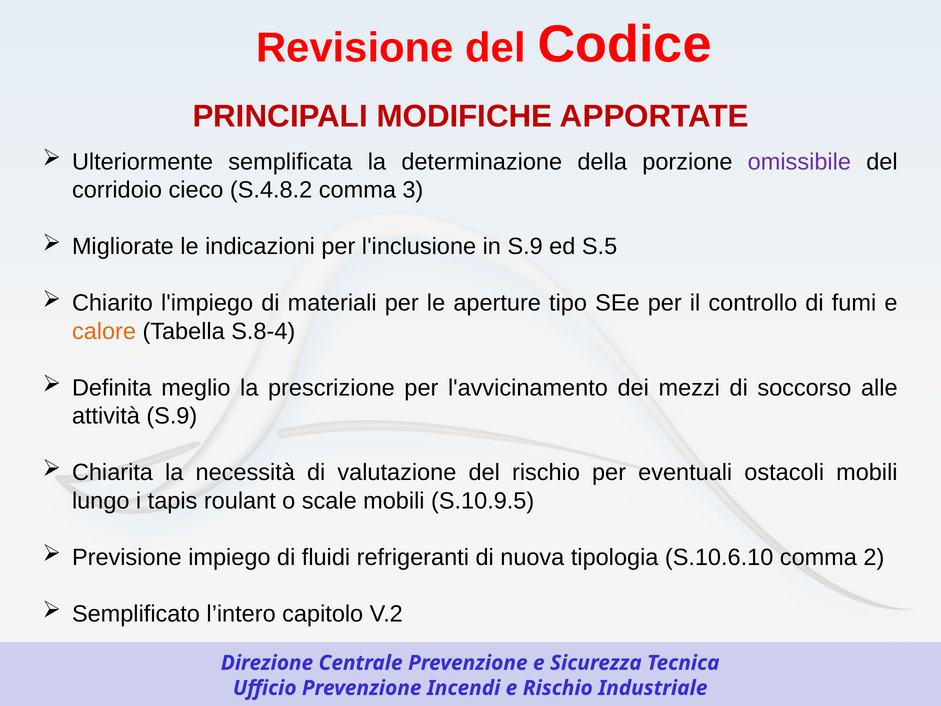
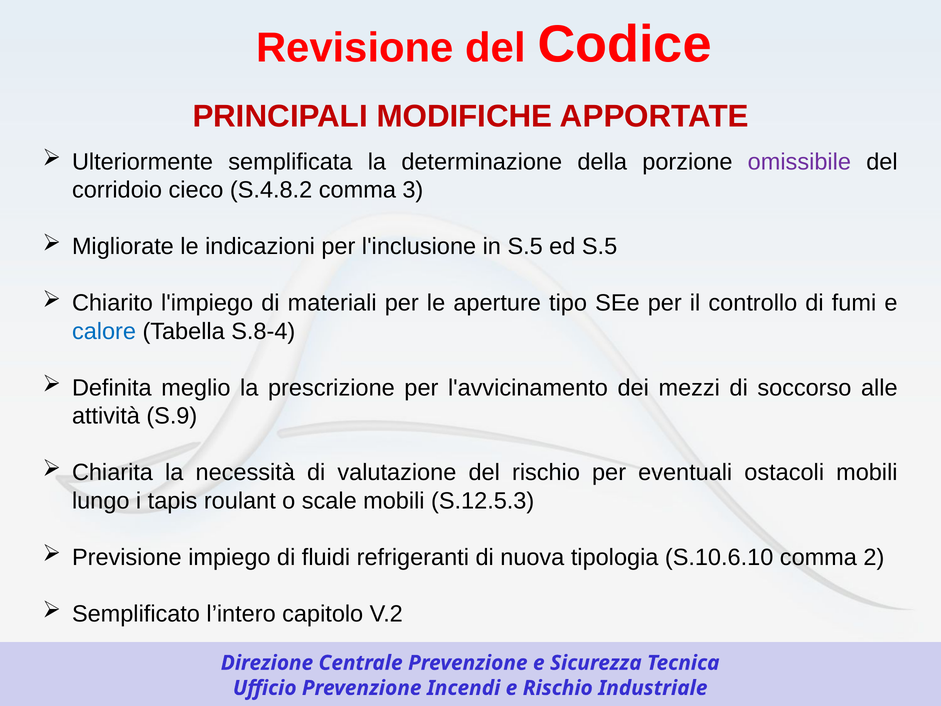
in S.9: S.9 -> S.5 (525, 247)
calore colour: orange -> blue (104, 331)
S.10.9.5: S.10.9.5 -> S.12.5.3 (483, 501)
